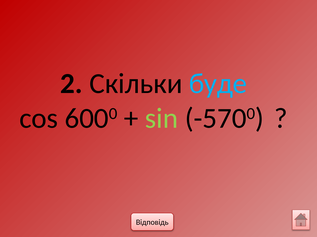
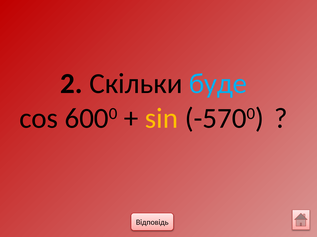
sin colour: light green -> yellow (161, 119)
